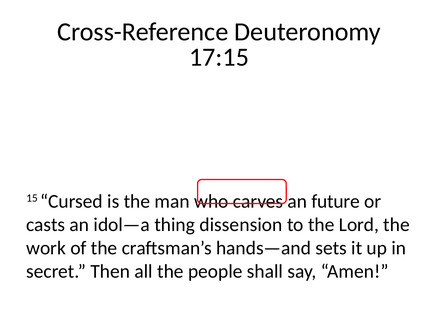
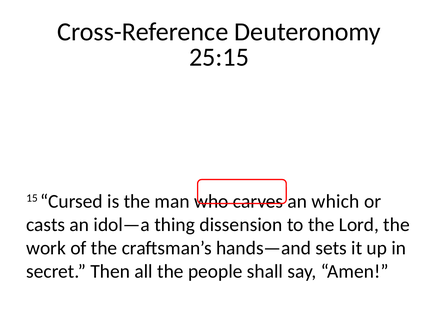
17:15: 17:15 -> 25:15 (219, 57)
future: future -> which (336, 201)
